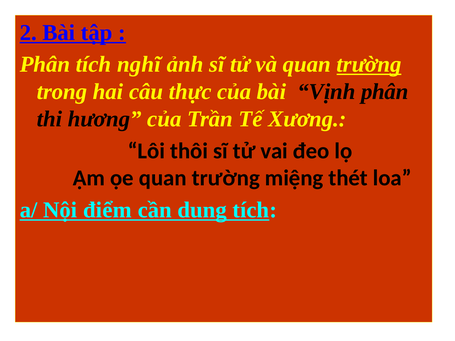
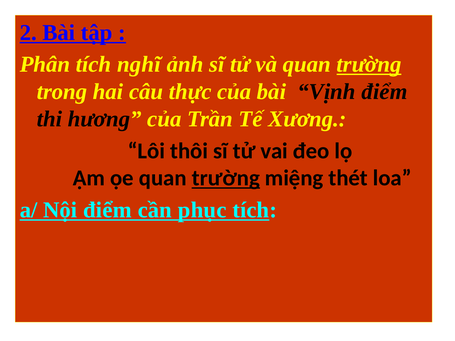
Vịnh phân: phân -> điểm (385, 92)
trường underline: none -> present (226, 178)
dung: dung -> phục (202, 210)
